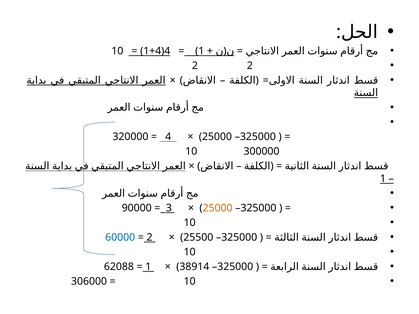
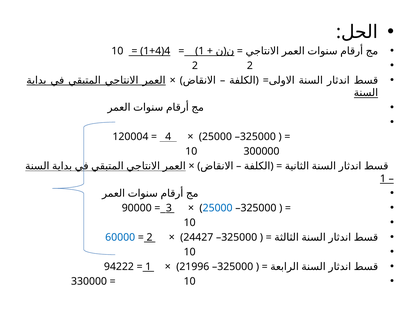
320000: 320000 -> 120004 (130, 137)
25000 colour: orange -> blue (218, 208)
25500: 25500 -> 24427 (198, 237)
62088: 62088 -> 94222 (119, 267)
38914: 38914 -> 21996 (194, 267)
306000: 306000 -> 330000 (89, 281)
